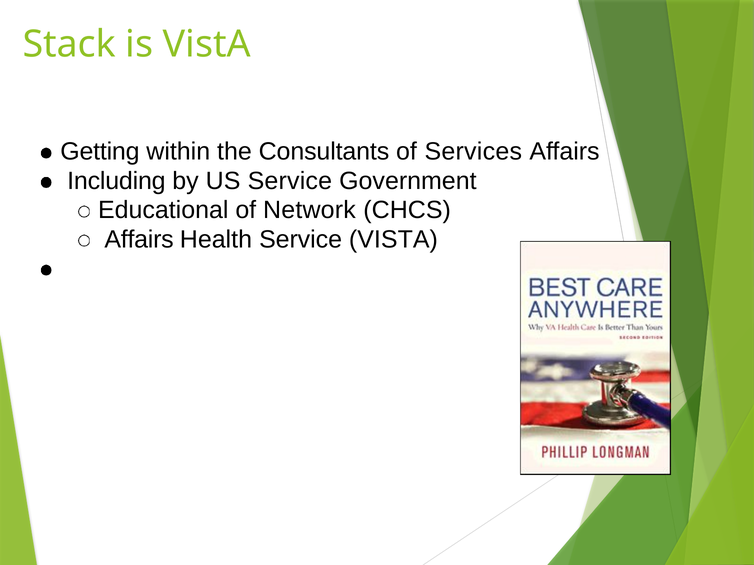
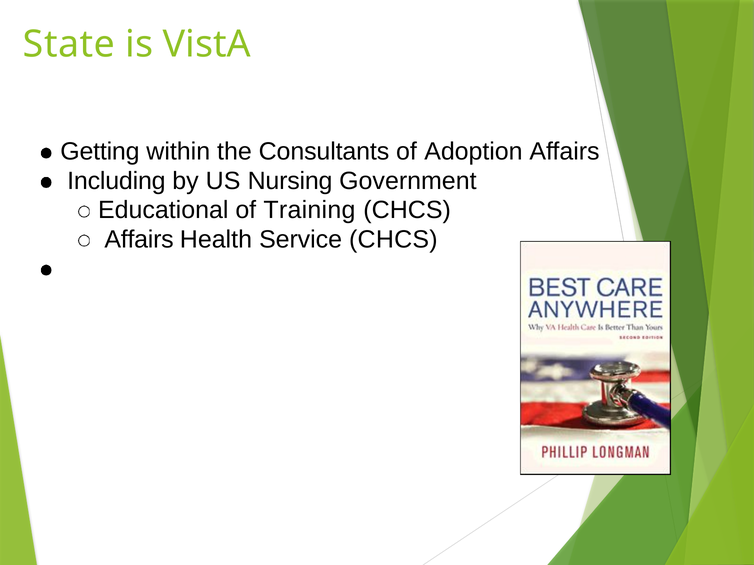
Stack: Stack -> State (69, 45)
Services: Services -> Adoption (473, 152)
US Service: Service -> Nursing (290, 181)
Network: Network -> Training (309, 210)
Service VISTA: VISTA -> CHCS (393, 240)
